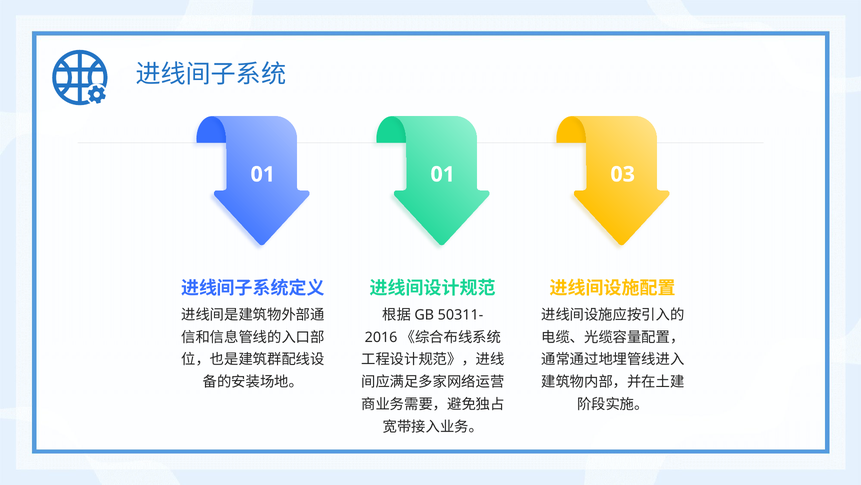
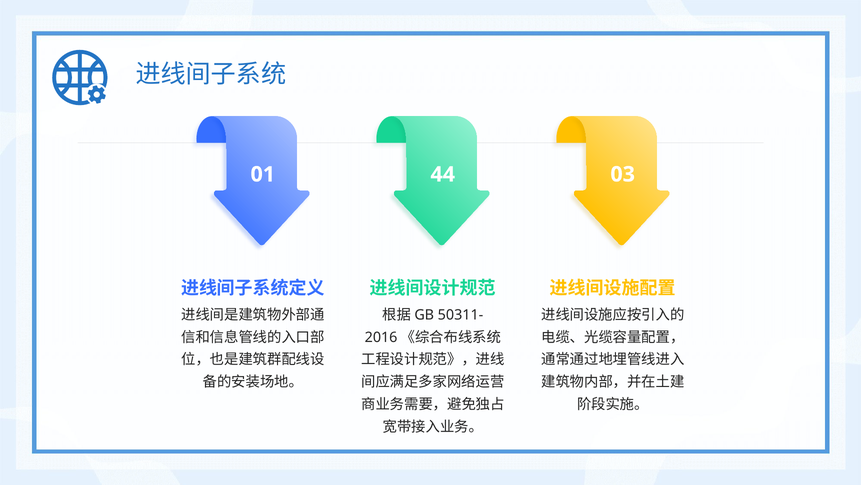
01 01: 01 -> 44 (443, 174)
